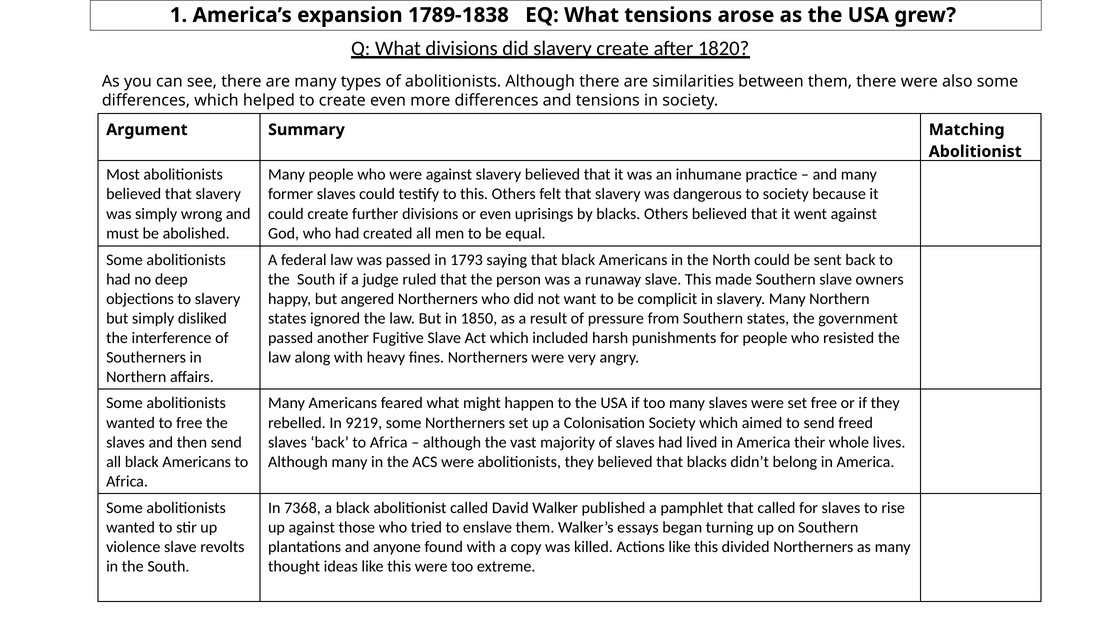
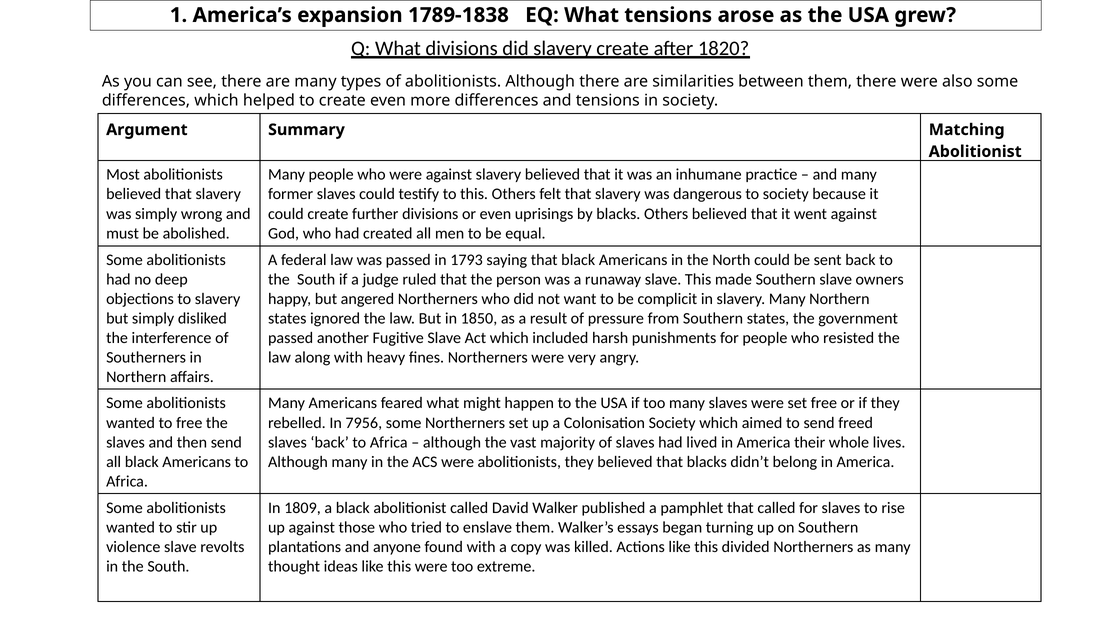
9219: 9219 -> 7956 (364, 423)
7368: 7368 -> 1809 (302, 508)
